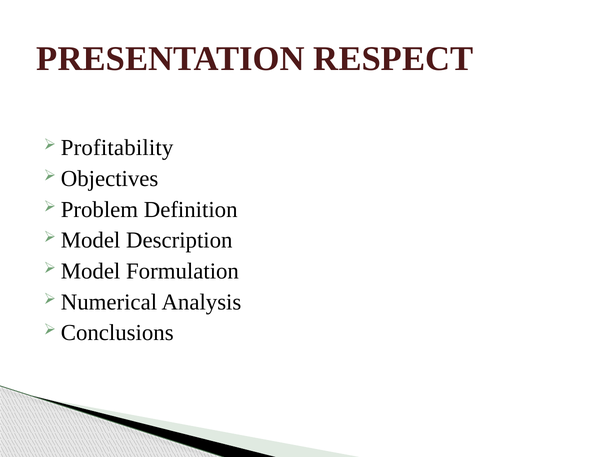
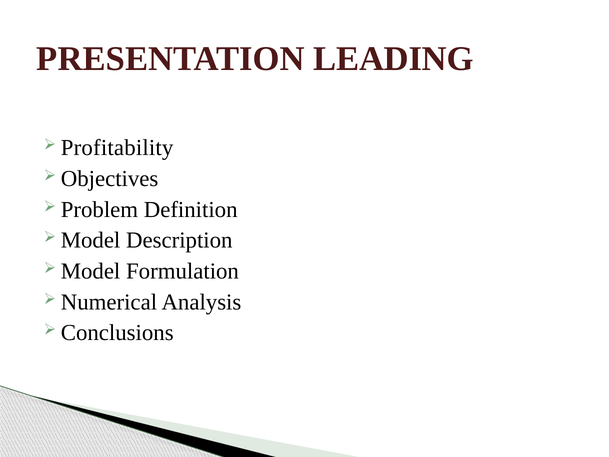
RESPECT: RESPECT -> LEADING (394, 59)
